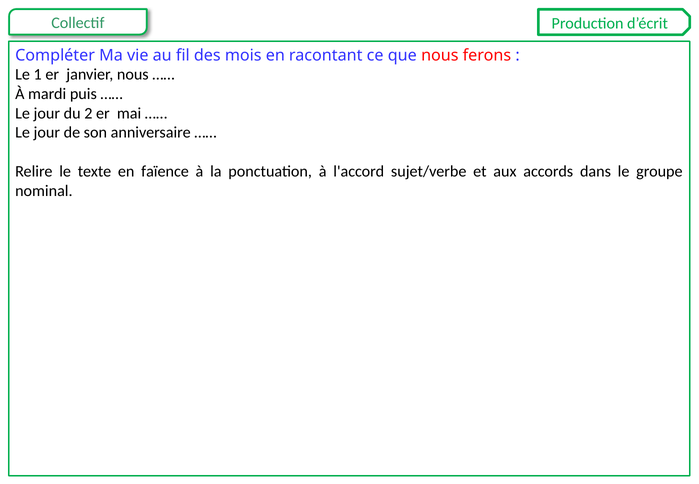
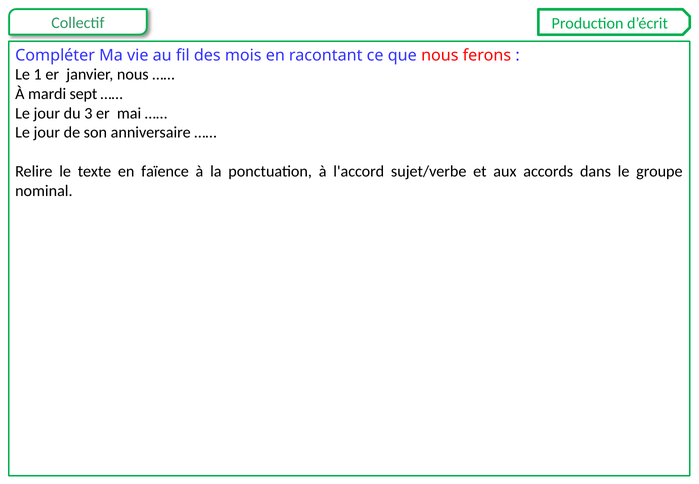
puis: puis -> sept (83, 94)
2: 2 -> 3 (88, 113)
